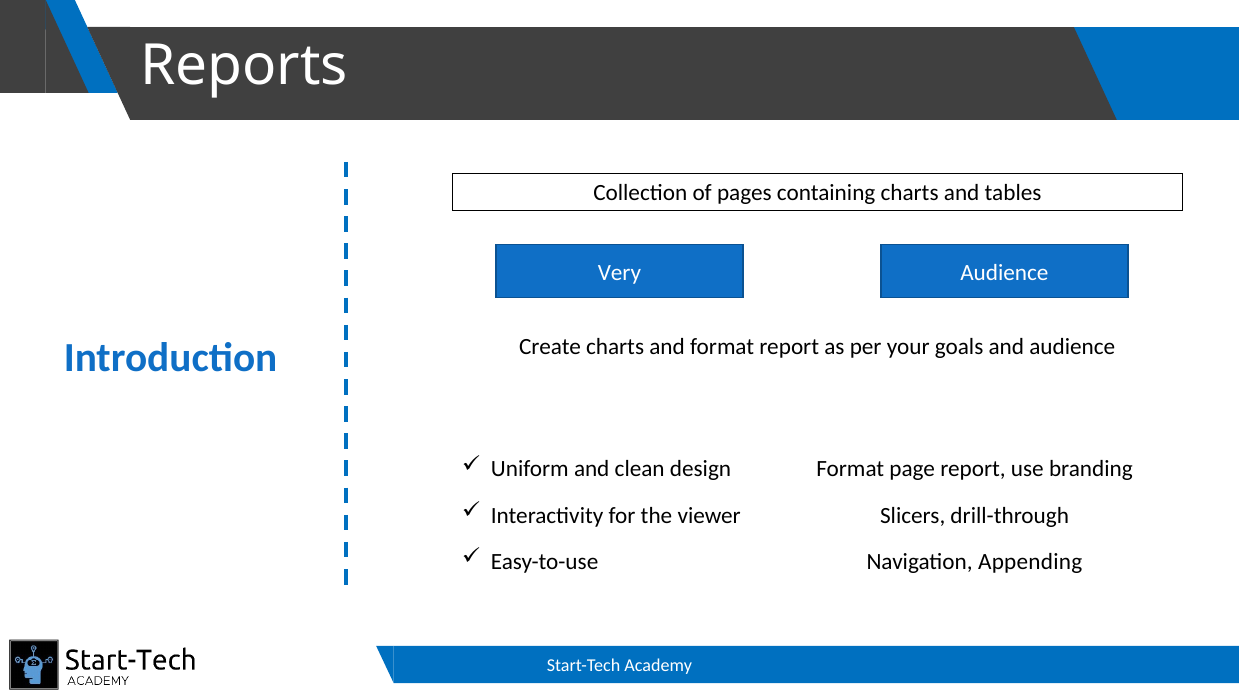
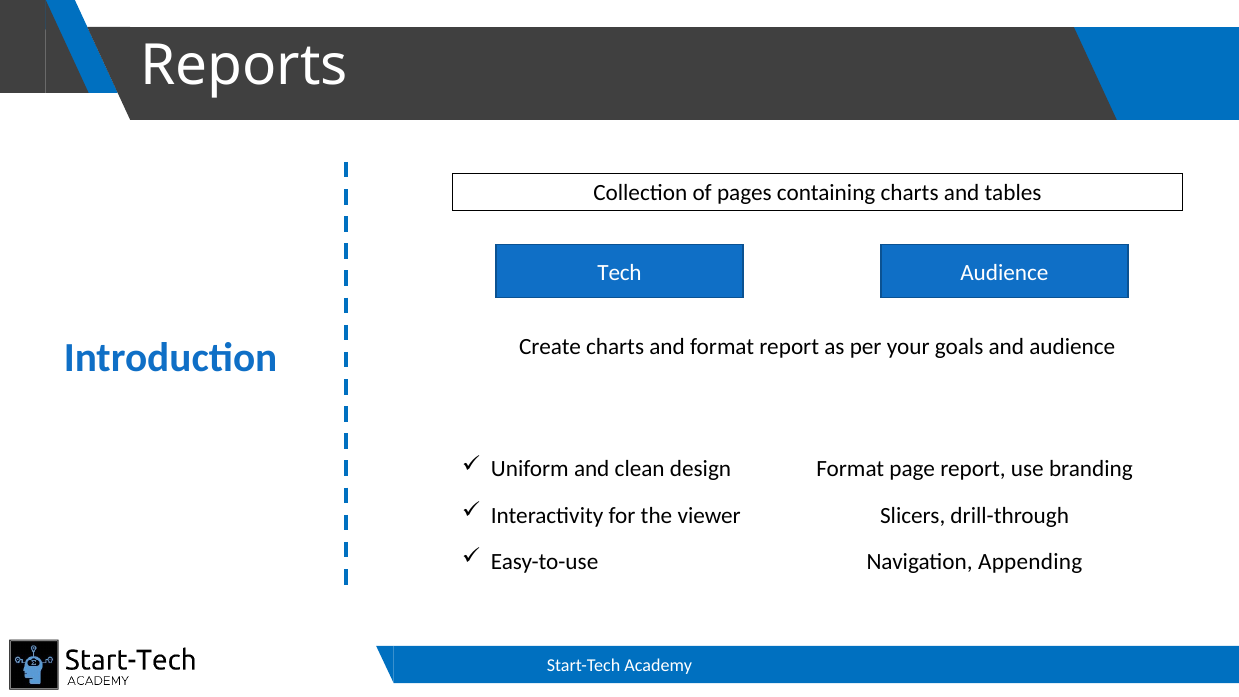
Very: Very -> Tech (620, 273)
